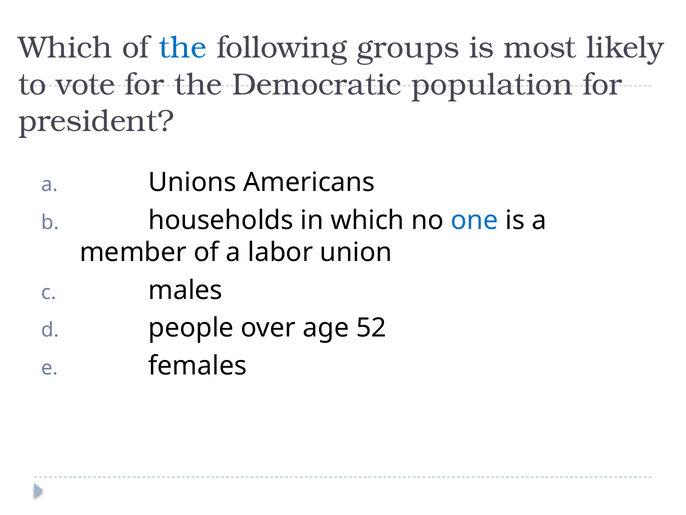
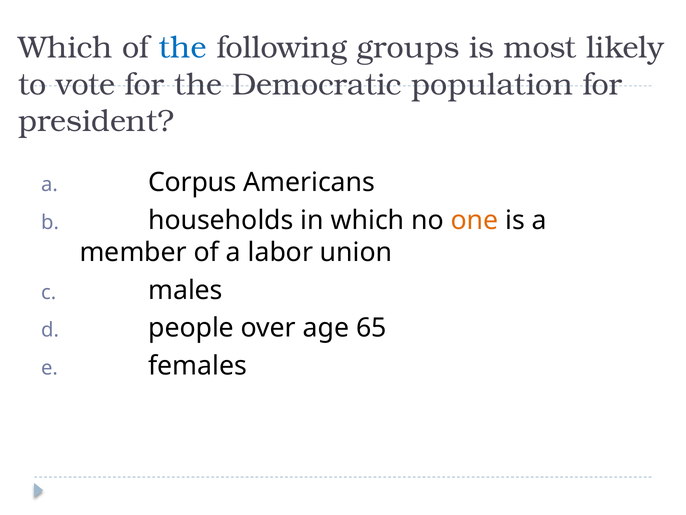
Unions: Unions -> Corpus (192, 182)
one colour: blue -> orange (475, 220)
52: 52 -> 65 (371, 328)
